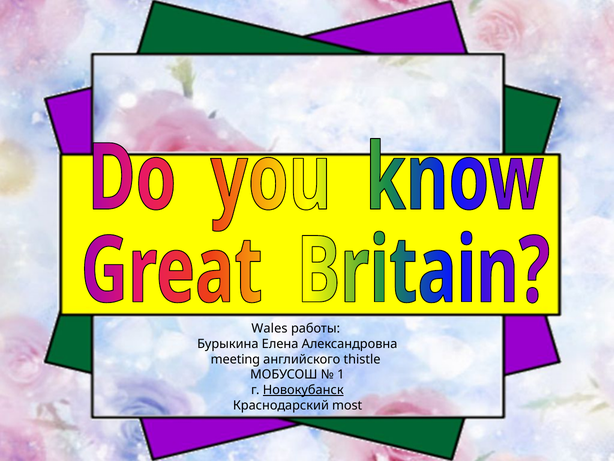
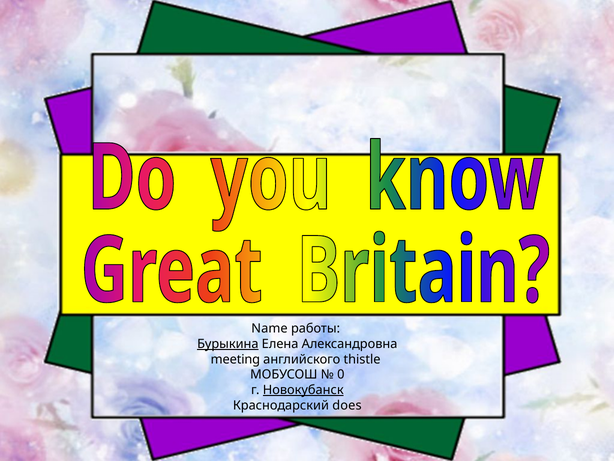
Wales: Wales -> Name (270, 328)
Бурыкина underline: none -> present (228, 344)
1: 1 -> 0 (341, 374)
most: most -> does (347, 405)
